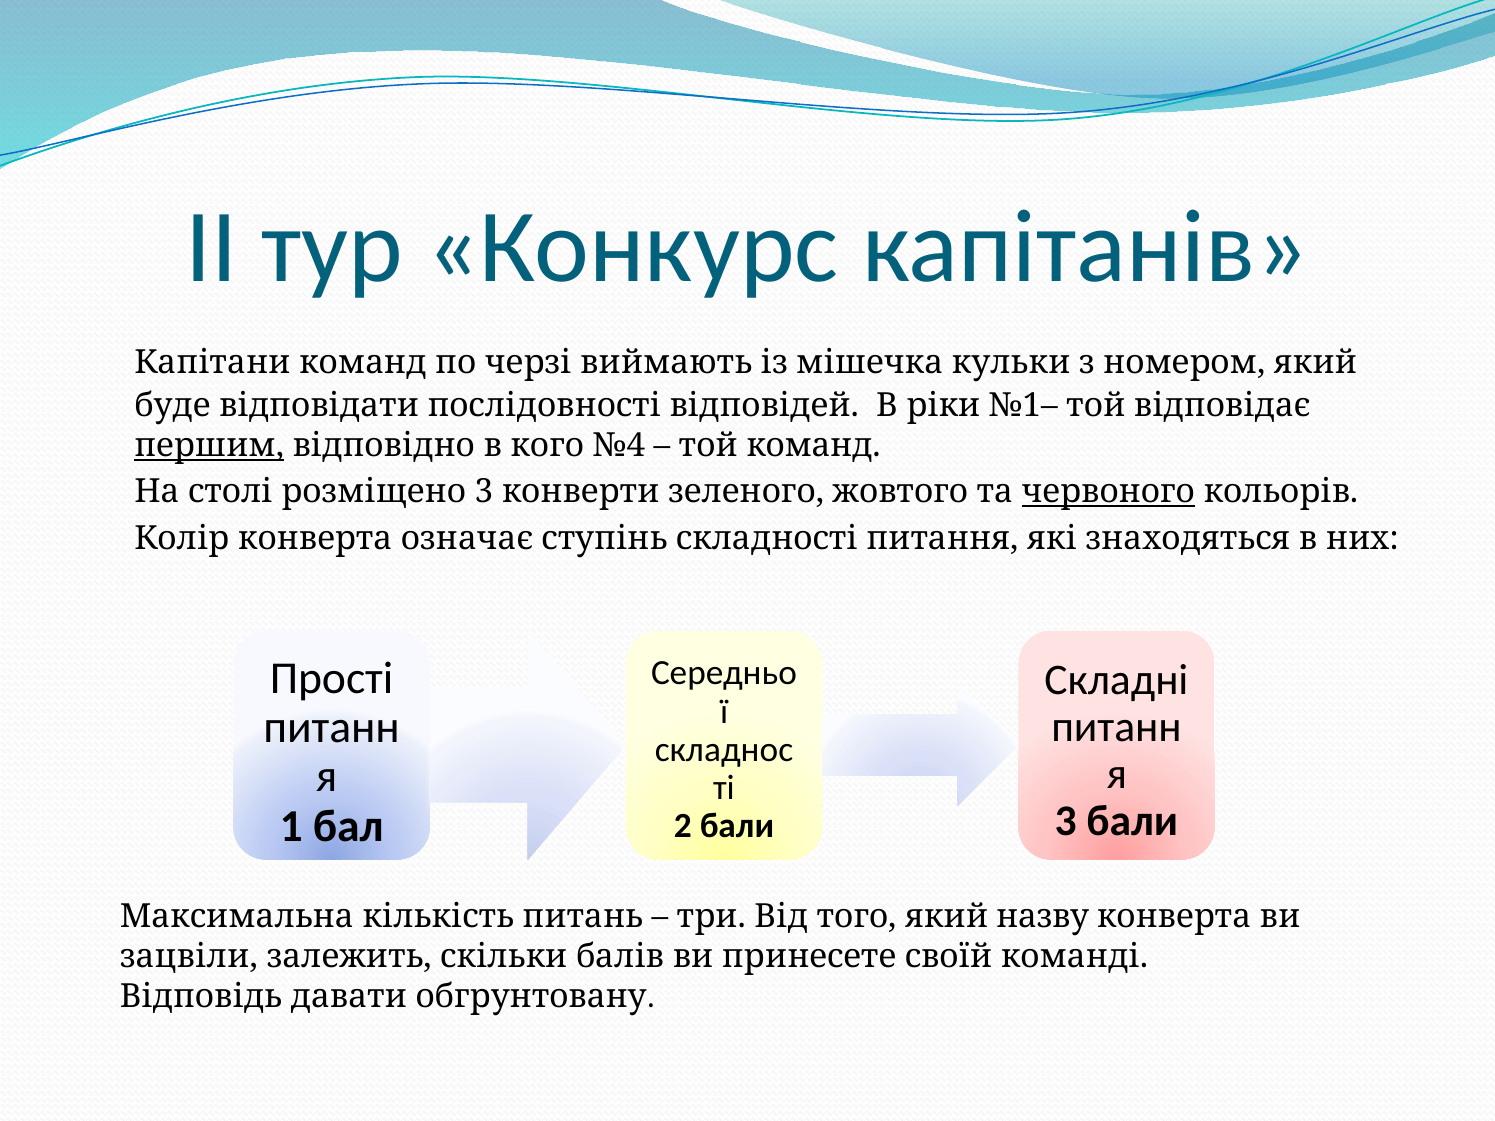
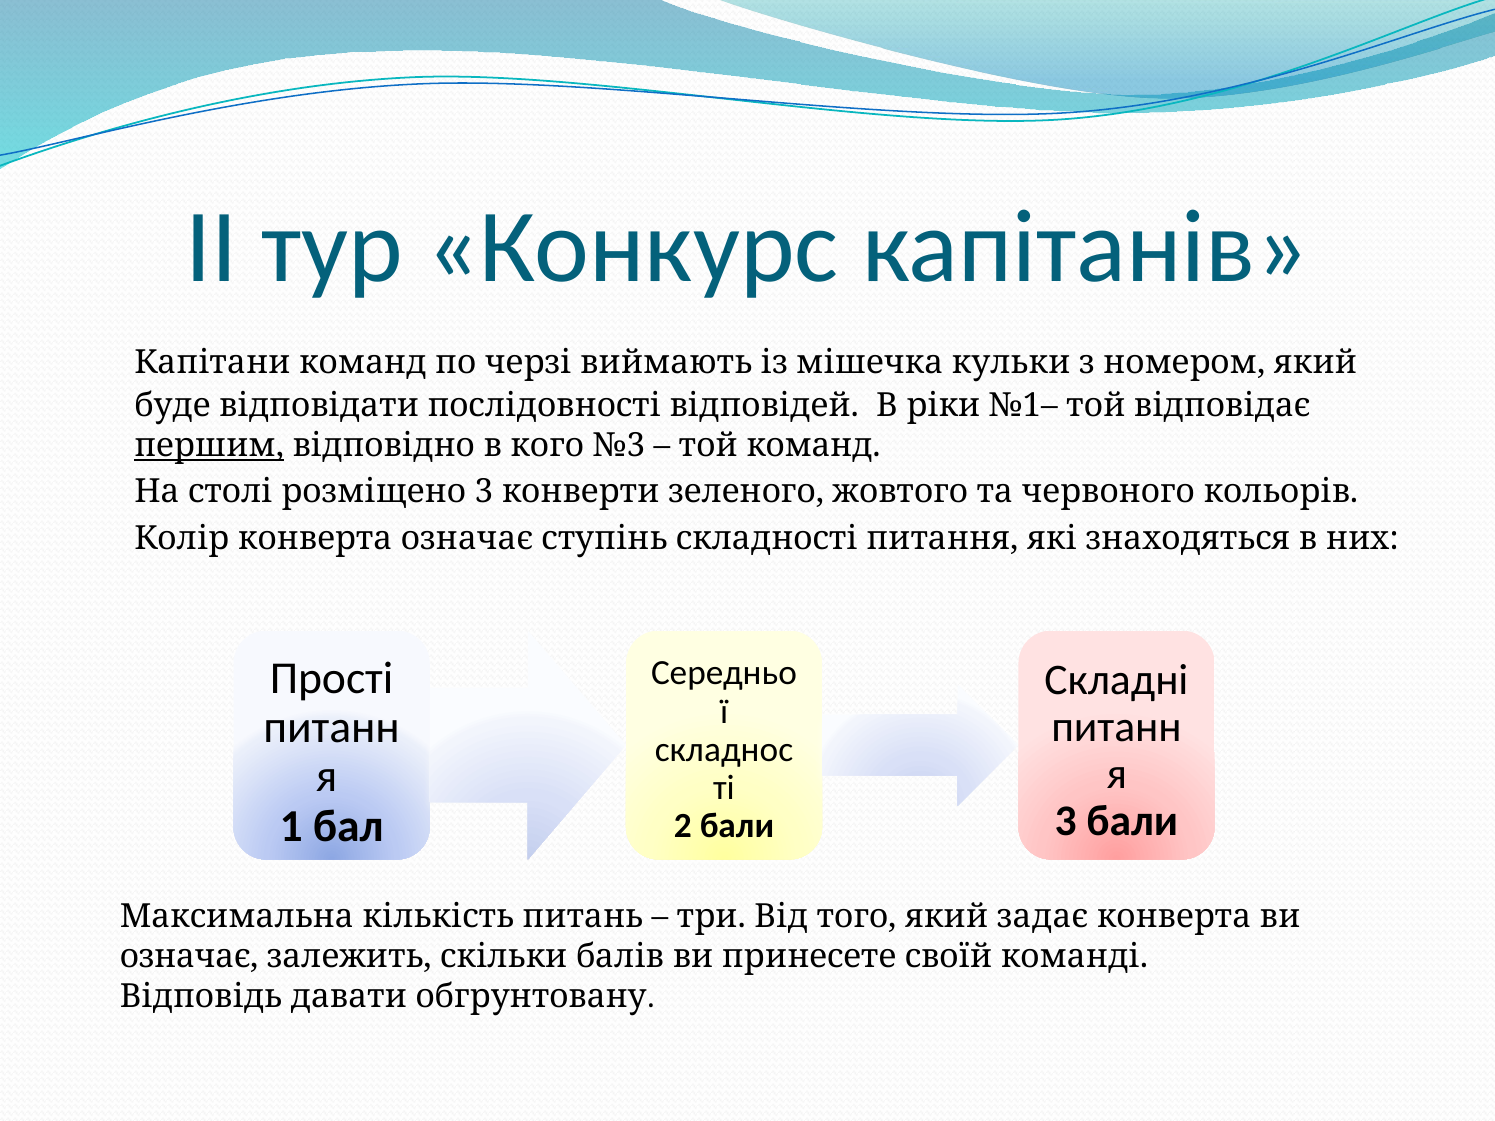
№4: №4 -> №3 (619, 446)
червоного underline: present -> none (1108, 492)
назву: назву -> задає (1042, 917)
зацвіли: зацвіли -> означає (189, 957)
